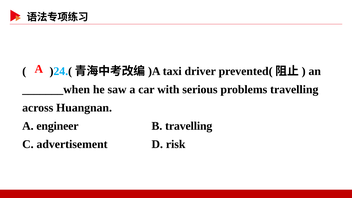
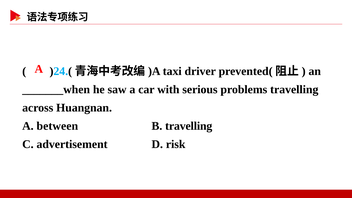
engineer: engineer -> between (57, 126)
